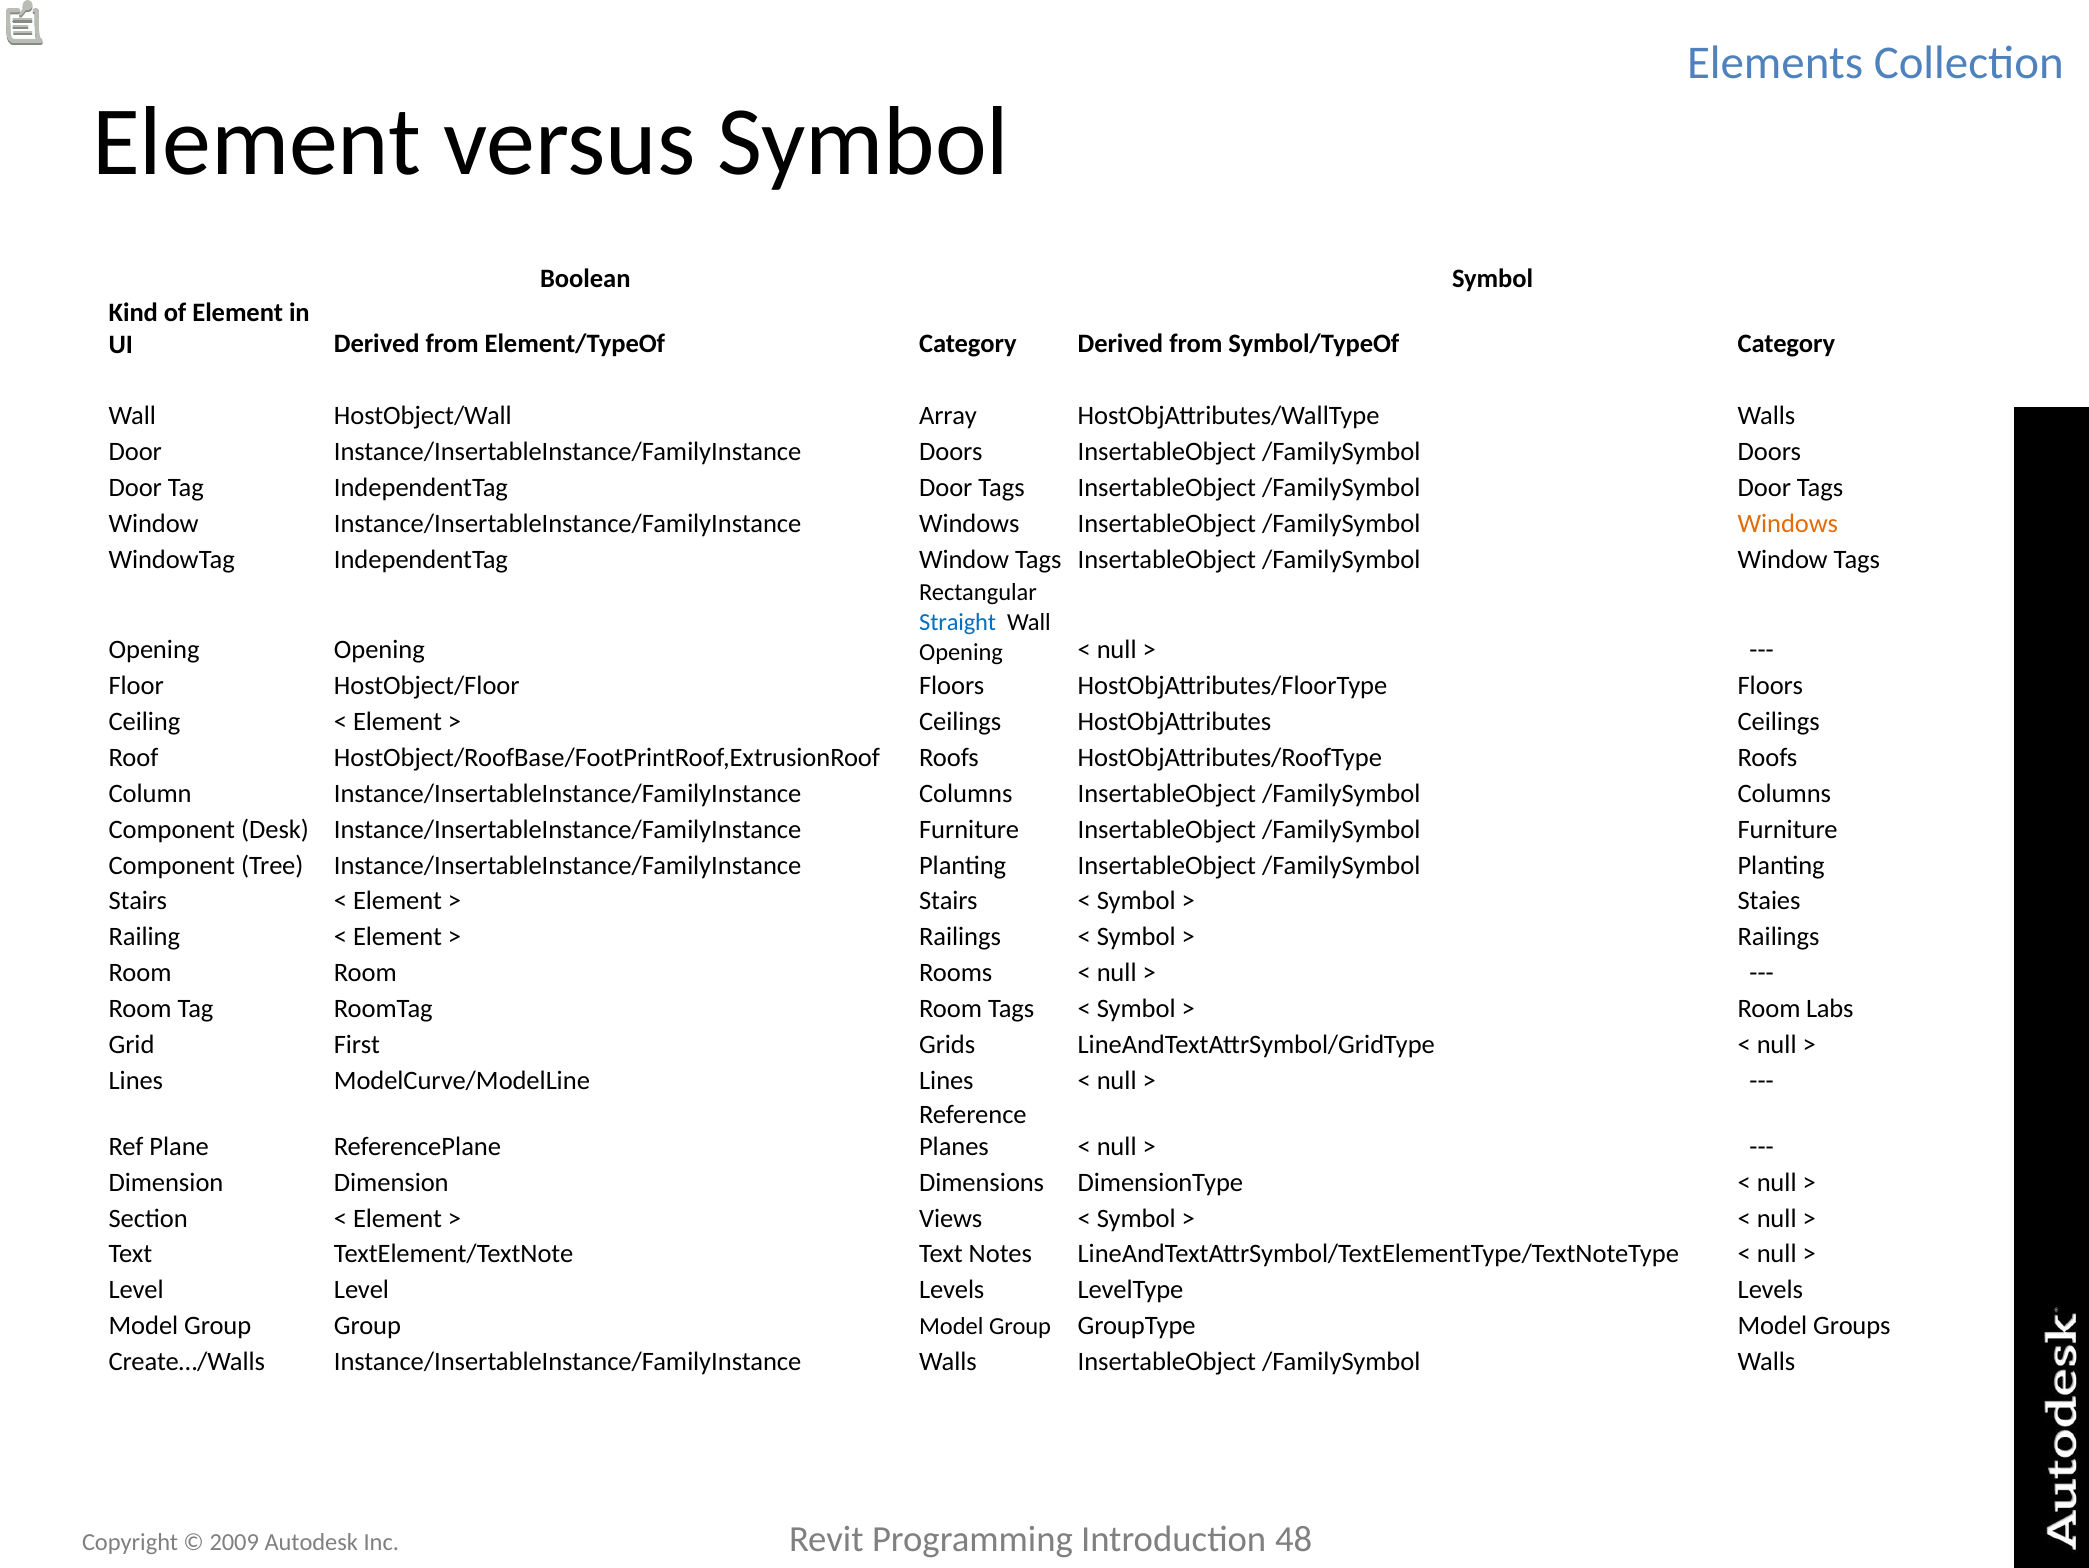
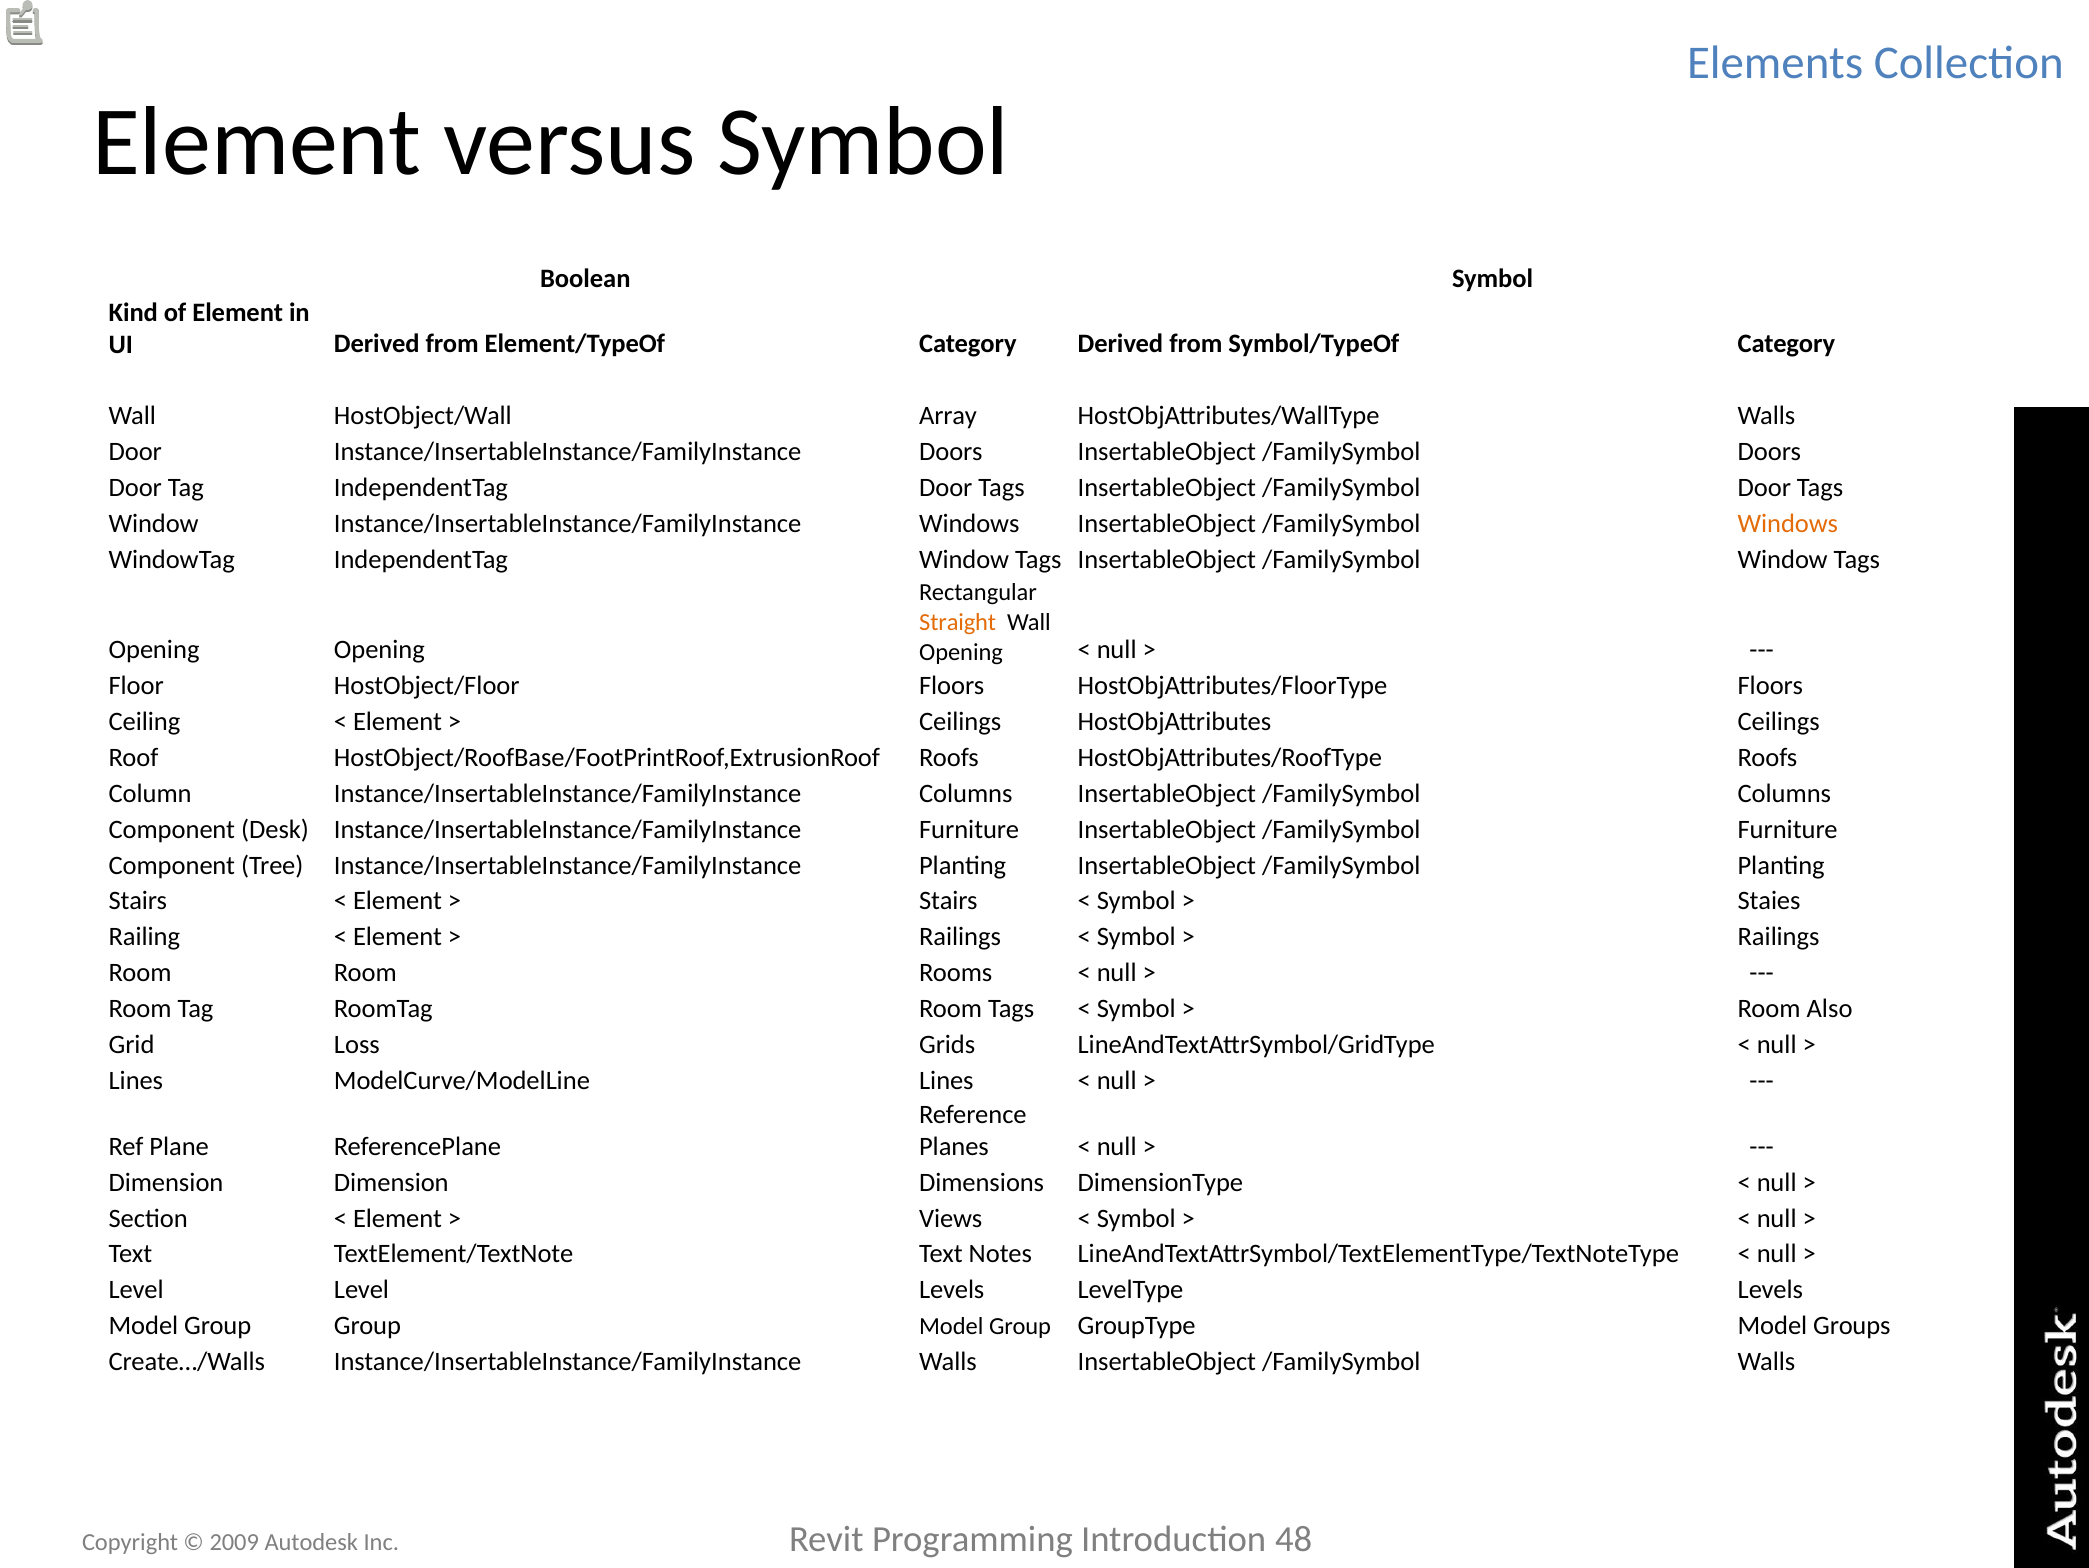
Straight colour: blue -> orange (958, 622)
Labs: Labs -> Also (1830, 1009)
First: First -> Loss (357, 1045)
